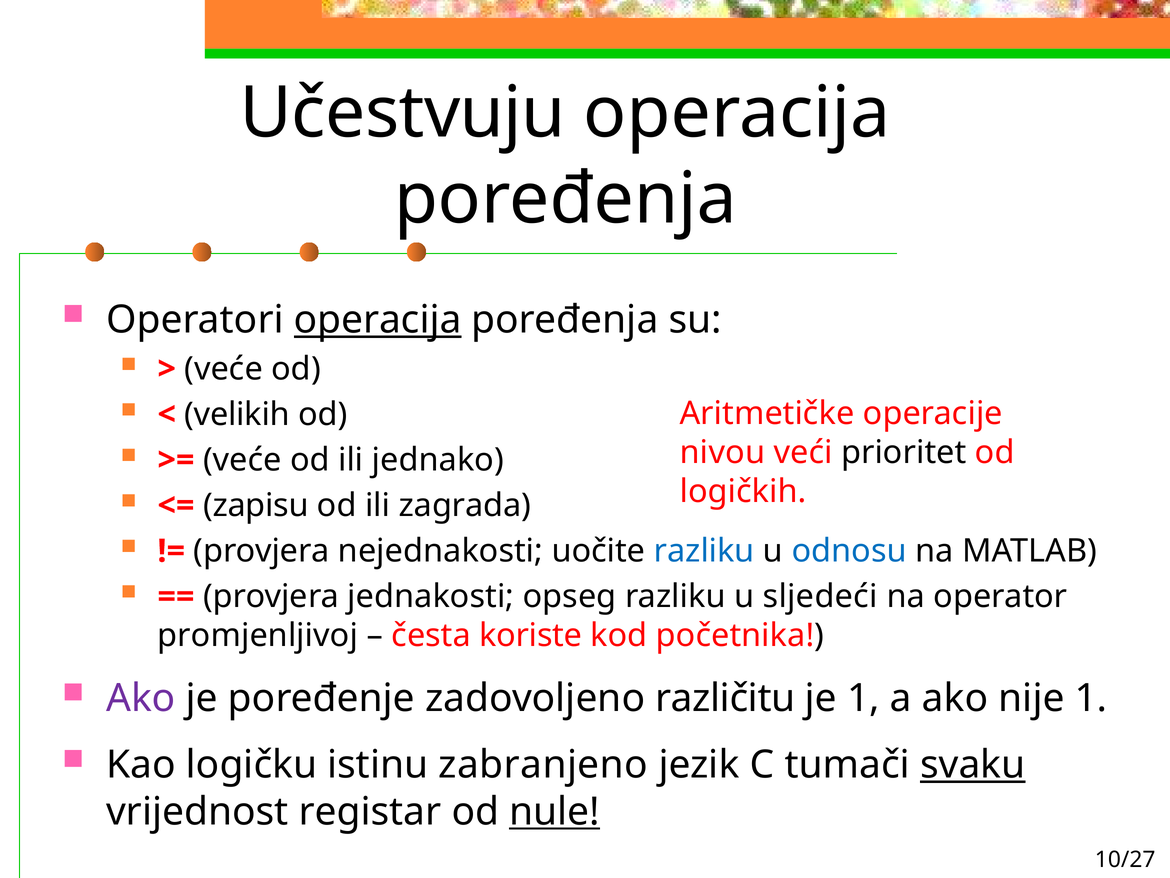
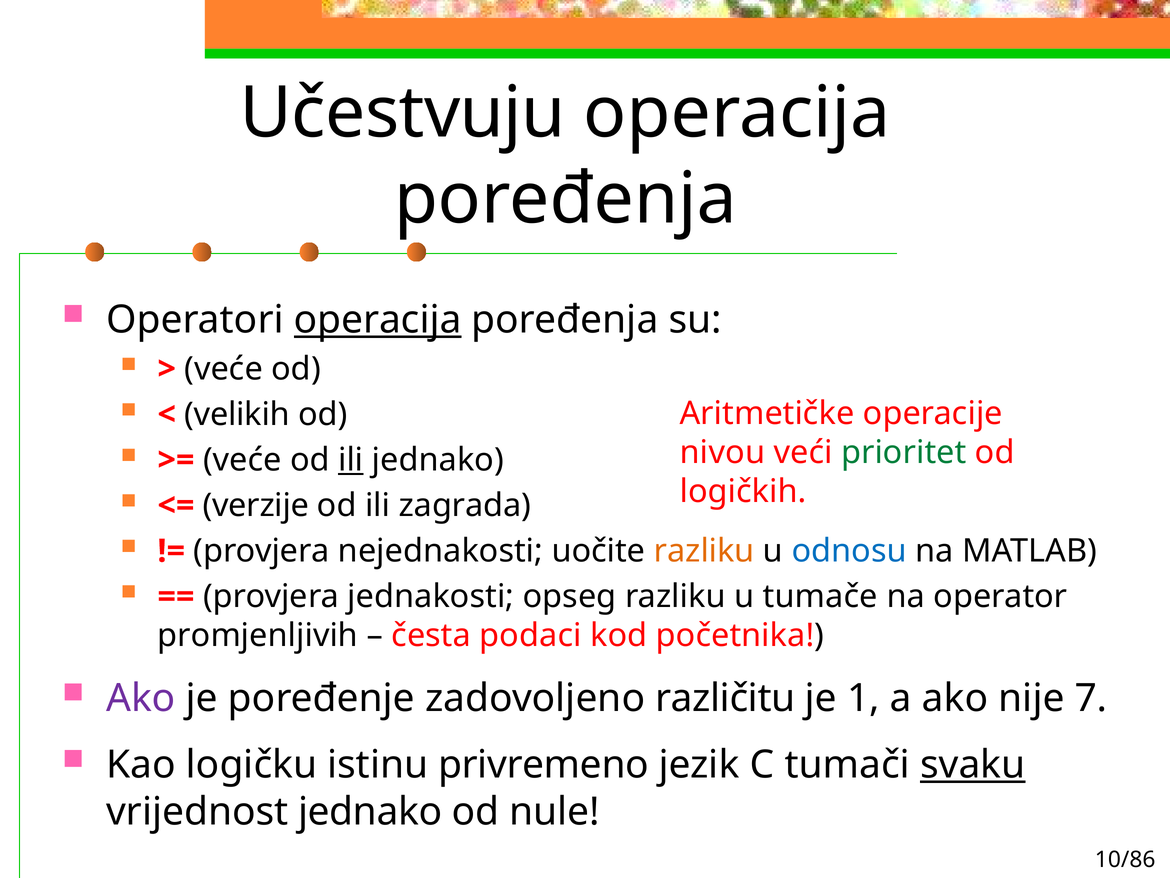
prioritet colour: black -> green (904, 452)
ili underline: none -> present (351, 460)
zapisu: zapisu -> verzije (256, 505)
razliku colour: blue -> orange (704, 551)
sljedeći: sljedeći -> tumače (820, 596)
promjenljivoj: promjenljivoj -> promjenljivih (258, 635)
koriste: koriste -> podaci (531, 635)
nije 1: 1 -> 7 (1091, 698)
zabranjeno: zabranjeno -> privremeno (544, 764)
vrijednost registar: registar -> jednako (370, 811)
nule underline: present -> none (555, 811)
10/27: 10/27 -> 10/86 (1125, 859)
